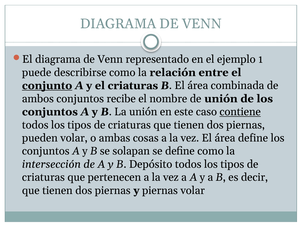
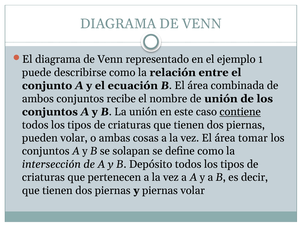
conjunto underline: present -> none (47, 85)
el criaturas: criaturas -> ecuación (133, 85)
área define: define -> tomar (253, 138)
